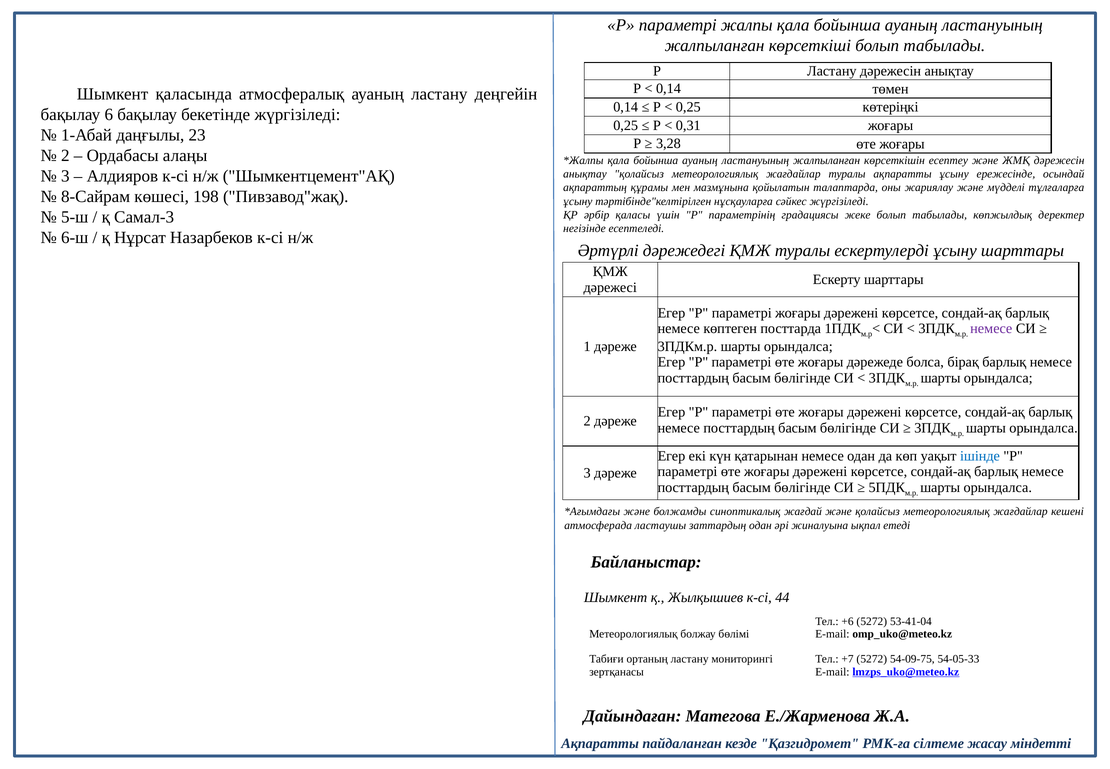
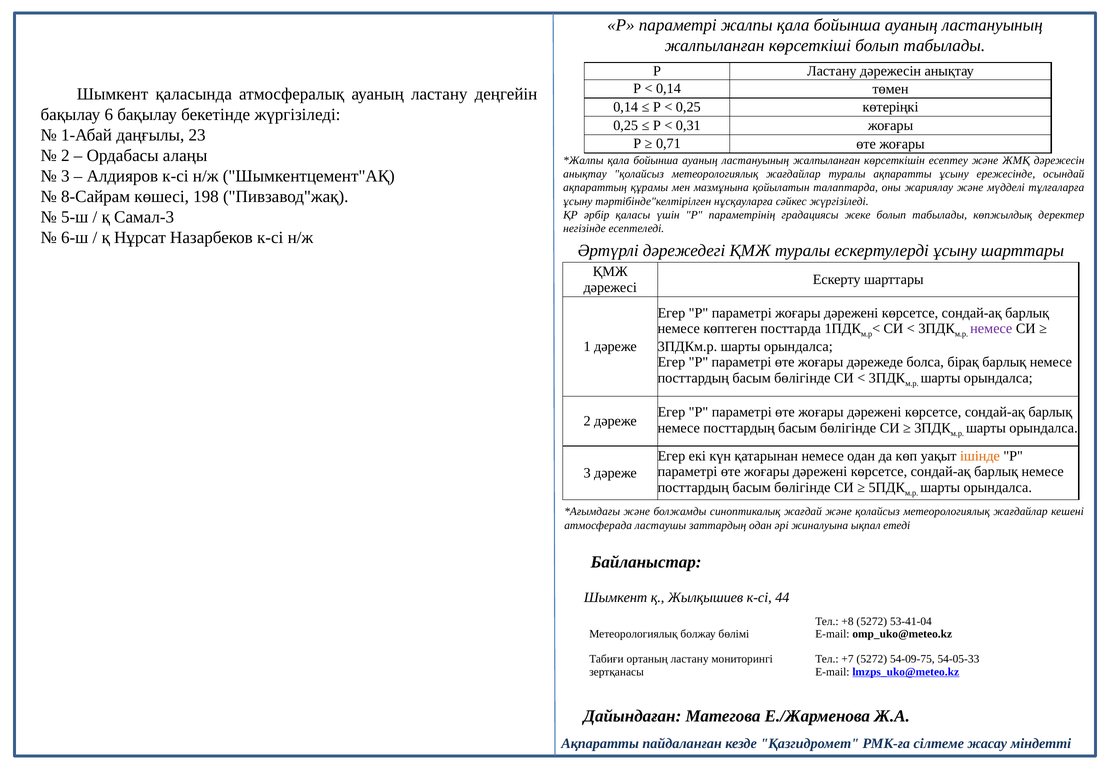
3,28: 3,28 -> 0,71 (668, 144)
ішінде colour: blue -> orange (980, 456)
+6: +6 -> +8 (848, 621)
